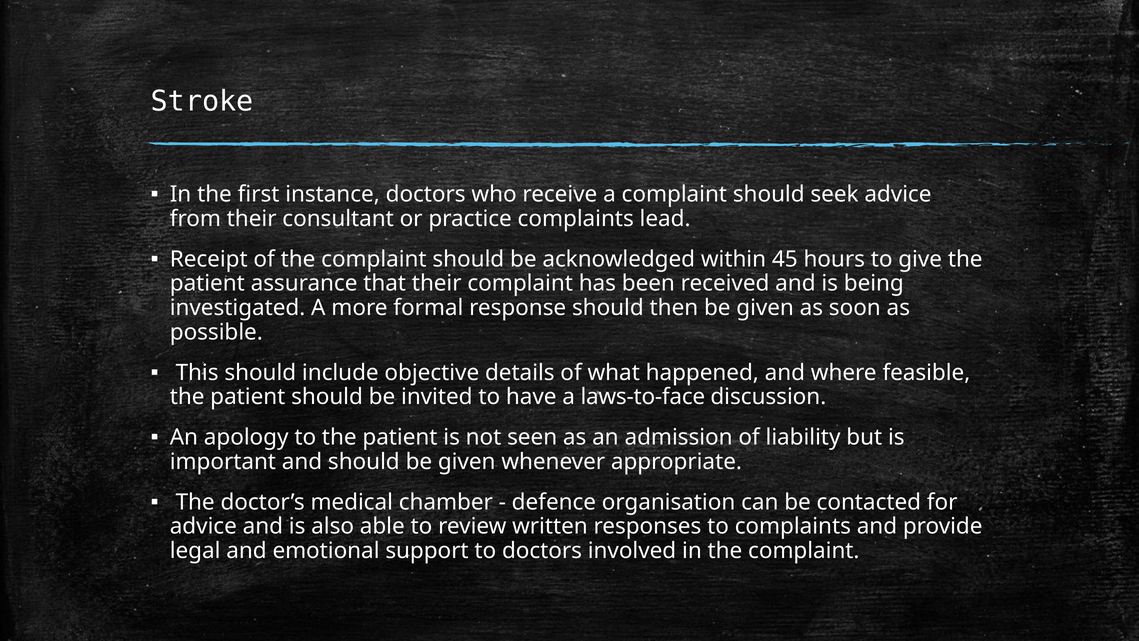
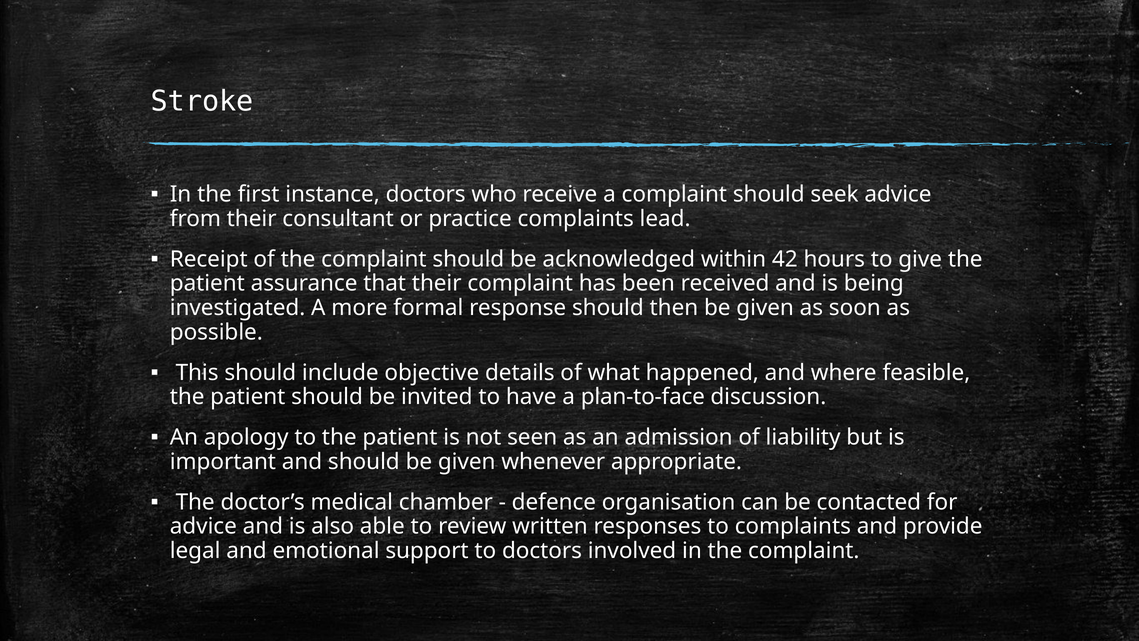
45: 45 -> 42 (785, 259)
laws-to-face: laws-to-face -> plan-to-face (643, 397)
